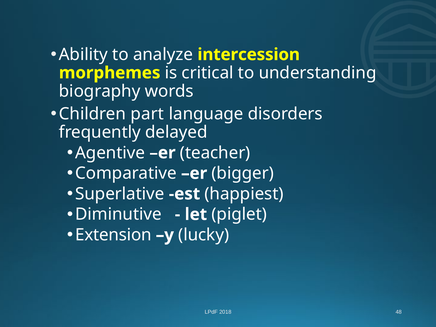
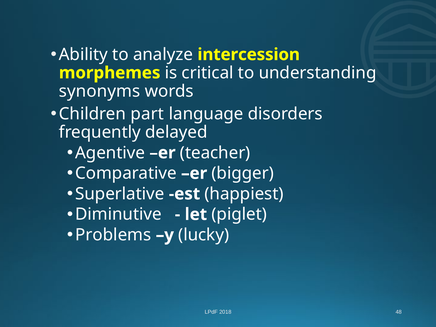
biography: biography -> synonyms (100, 91)
Extension: Extension -> Problems (113, 235)
